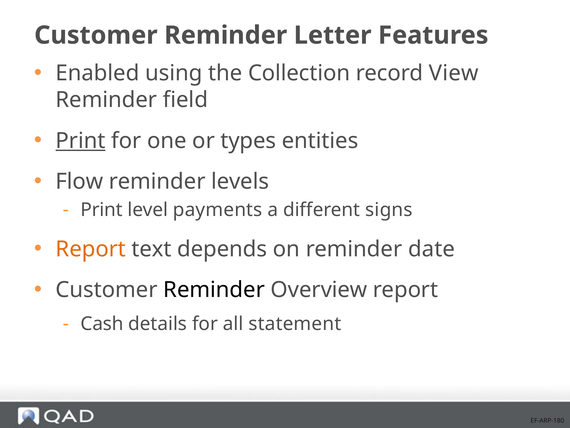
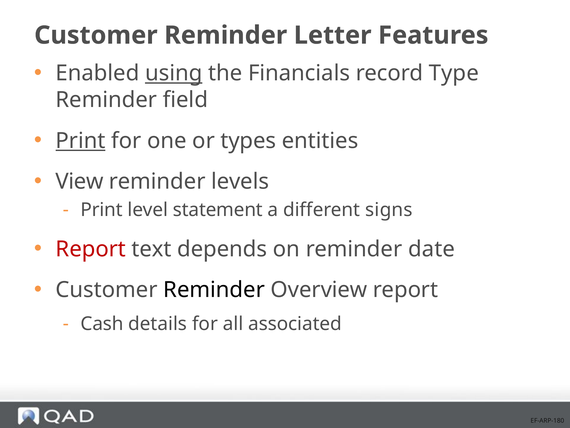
using underline: none -> present (174, 73)
Collection: Collection -> Financials (299, 73)
View: View -> Type (454, 73)
Flow: Flow -> View (80, 181)
payments: payments -> statement (218, 210)
Report colour: orange -> red (91, 249)
statement: statement -> associated (295, 324)
